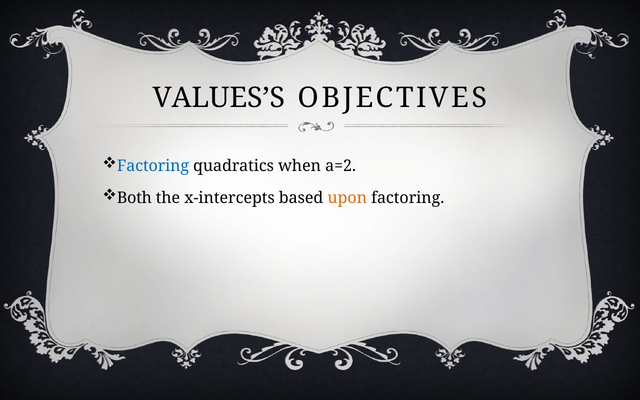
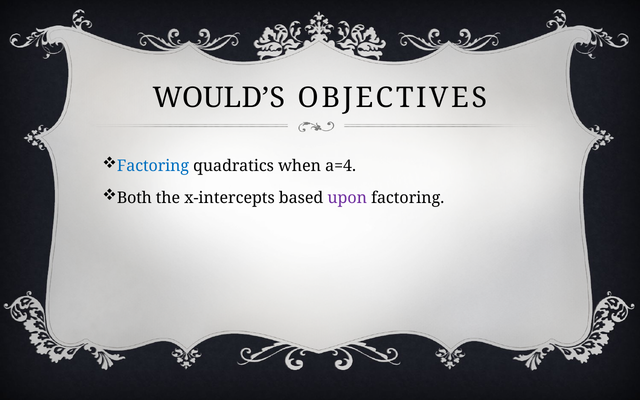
VALUES’S: VALUES’S -> WOULD’S (219, 98)
a=2: a=2 -> a=4 (341, 166)
upon colour: orange -> purple (347, 198)
